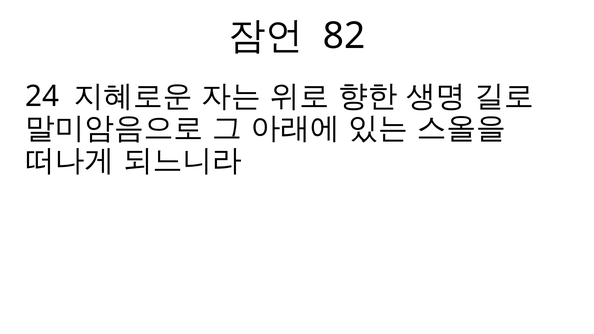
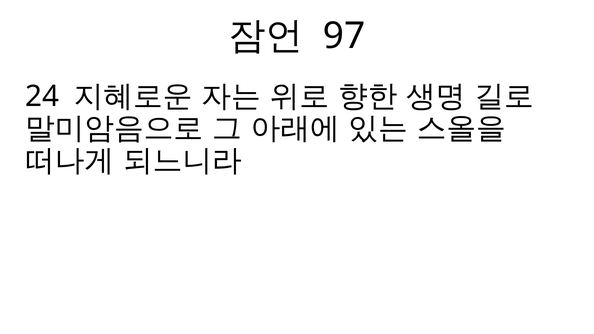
82: 82 -> 97 (344, 36)
